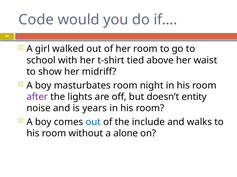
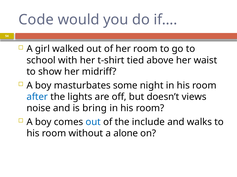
masturbates room: room -> some (125, 86)
after colour: purple -> blue (37, 97)
entity: entity -> views (194, 97)
years: years -> bring (95, 109)
